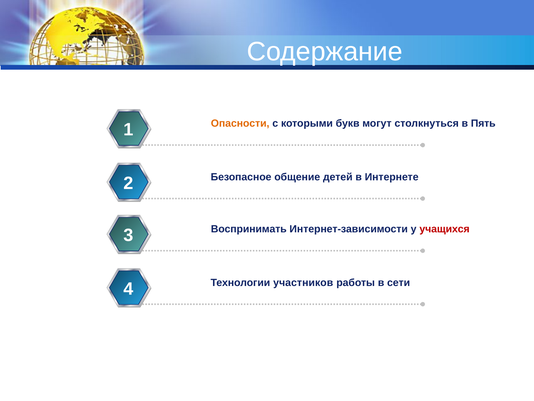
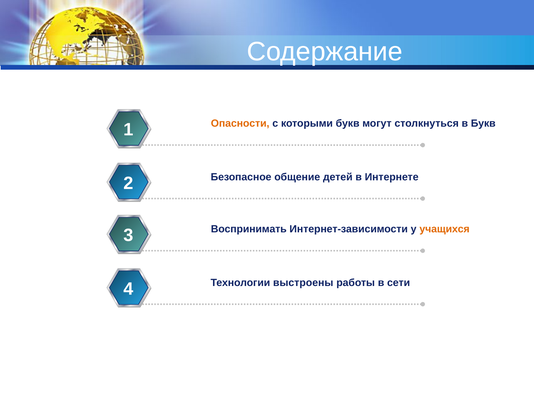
в Пять: Пять -> Букв (483, 123)
учащихся colour: red -> orange (445, 229)
участников: участников -> выстроены (303, 282)
